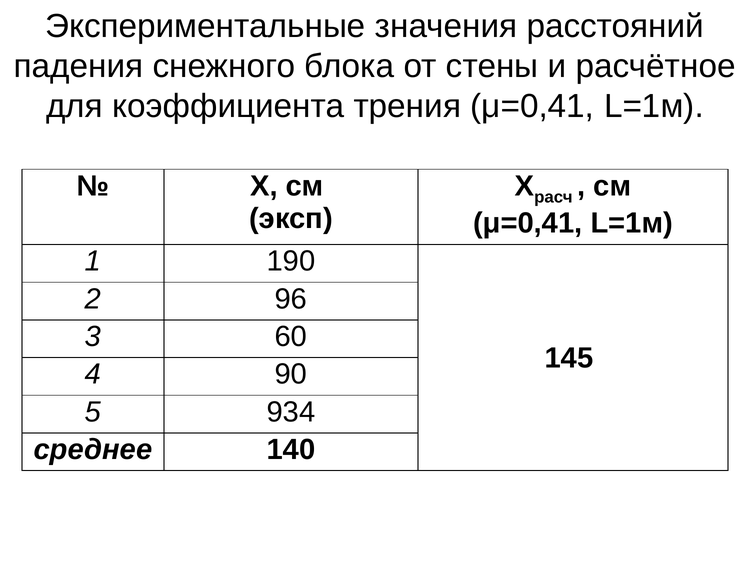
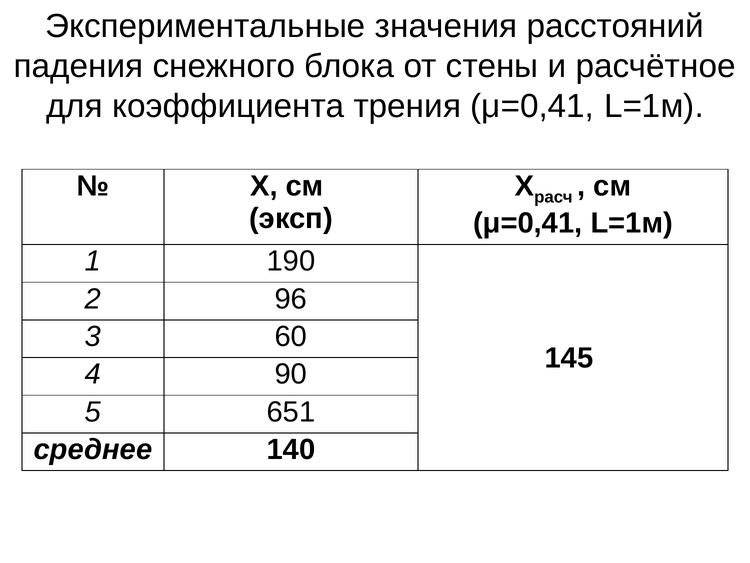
934: 934 -> 651 (291, 412)
